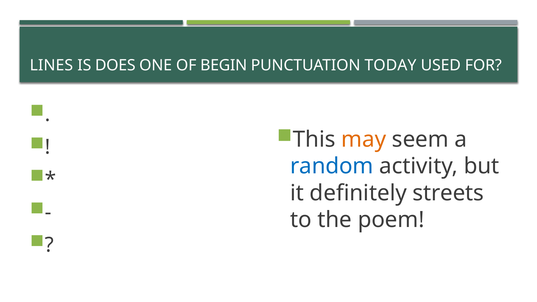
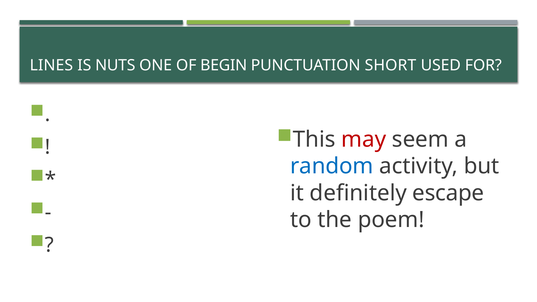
DOES: DOES -> NUTS (115, 65)
TODAY: TODAY -> SHORT (390, 65)
may colour: orange -> red (364, 139)
streets: streets -> escape (448, 193)
